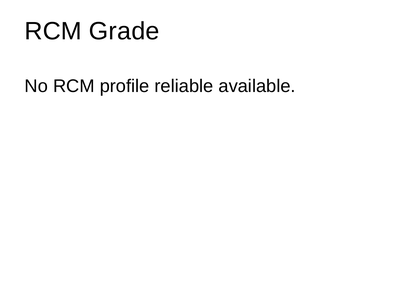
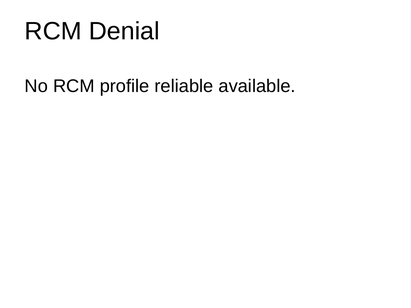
Grade: Grade -> Denial (124, 31)
